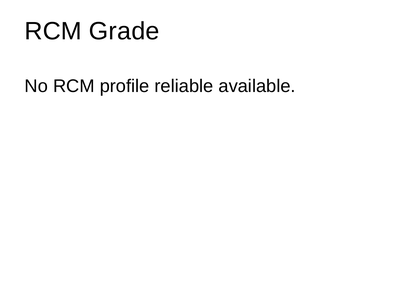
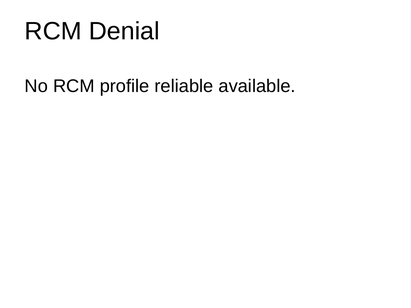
Grade: Grade -> Denial (124, 31)
